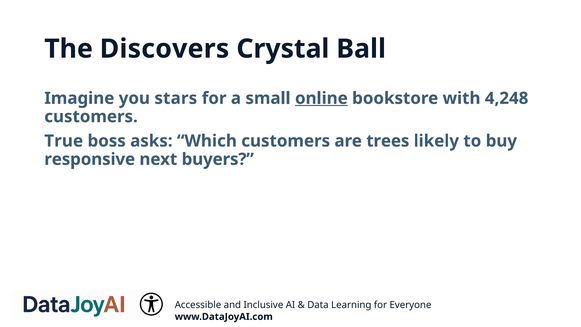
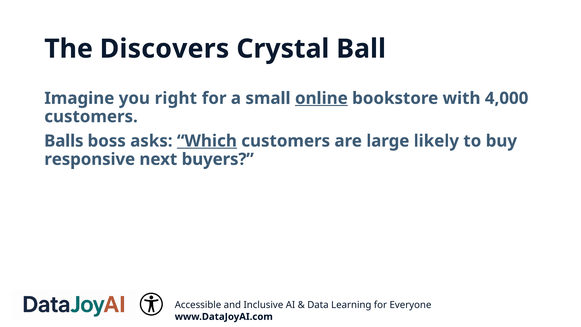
stars: stars -> right (176, 98)
4,248: 4,248 -> 4,000 (507, 98)
True: True -> Balls (64, 141)
Which underline: none -> present (207, 141)
trees: trees -> large (388, 141)
